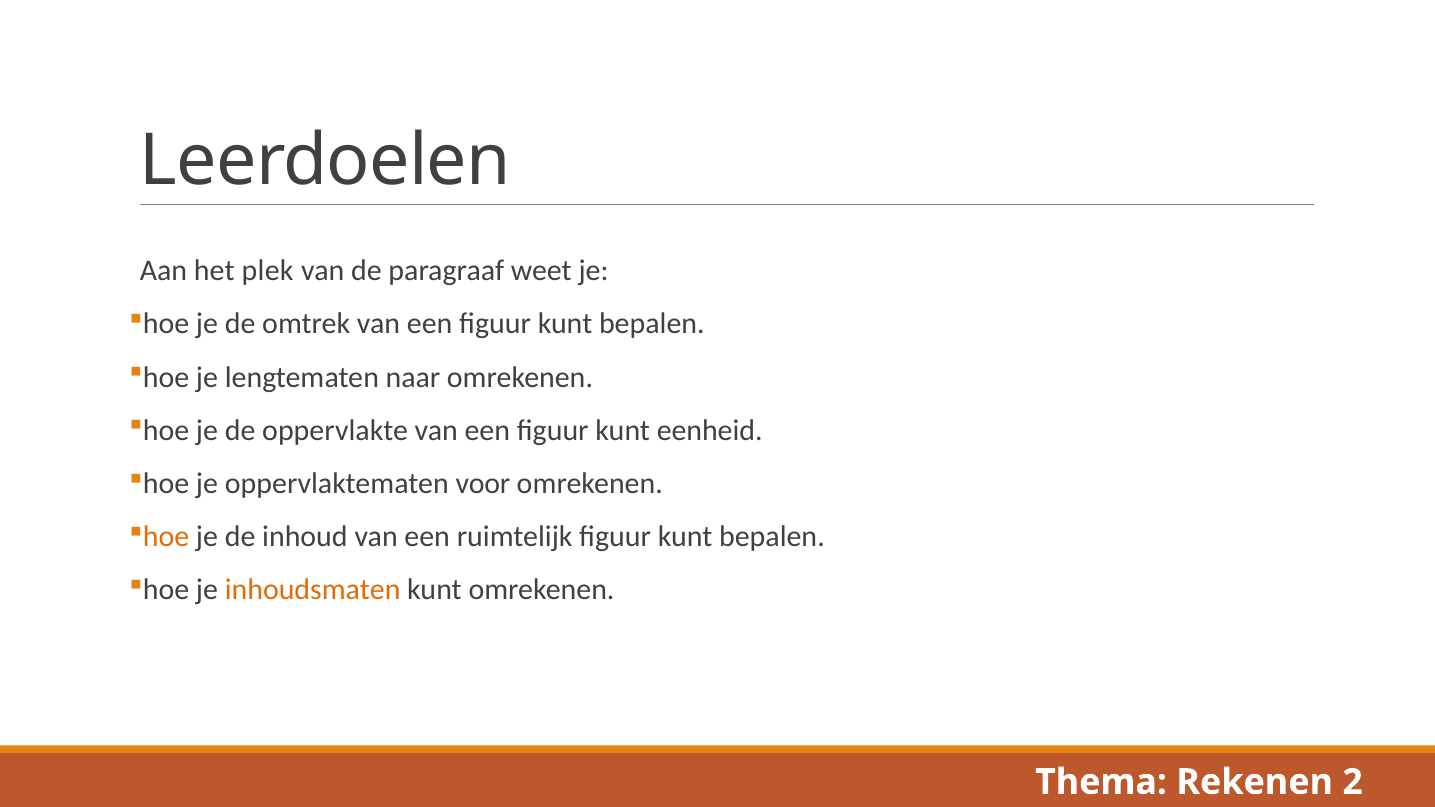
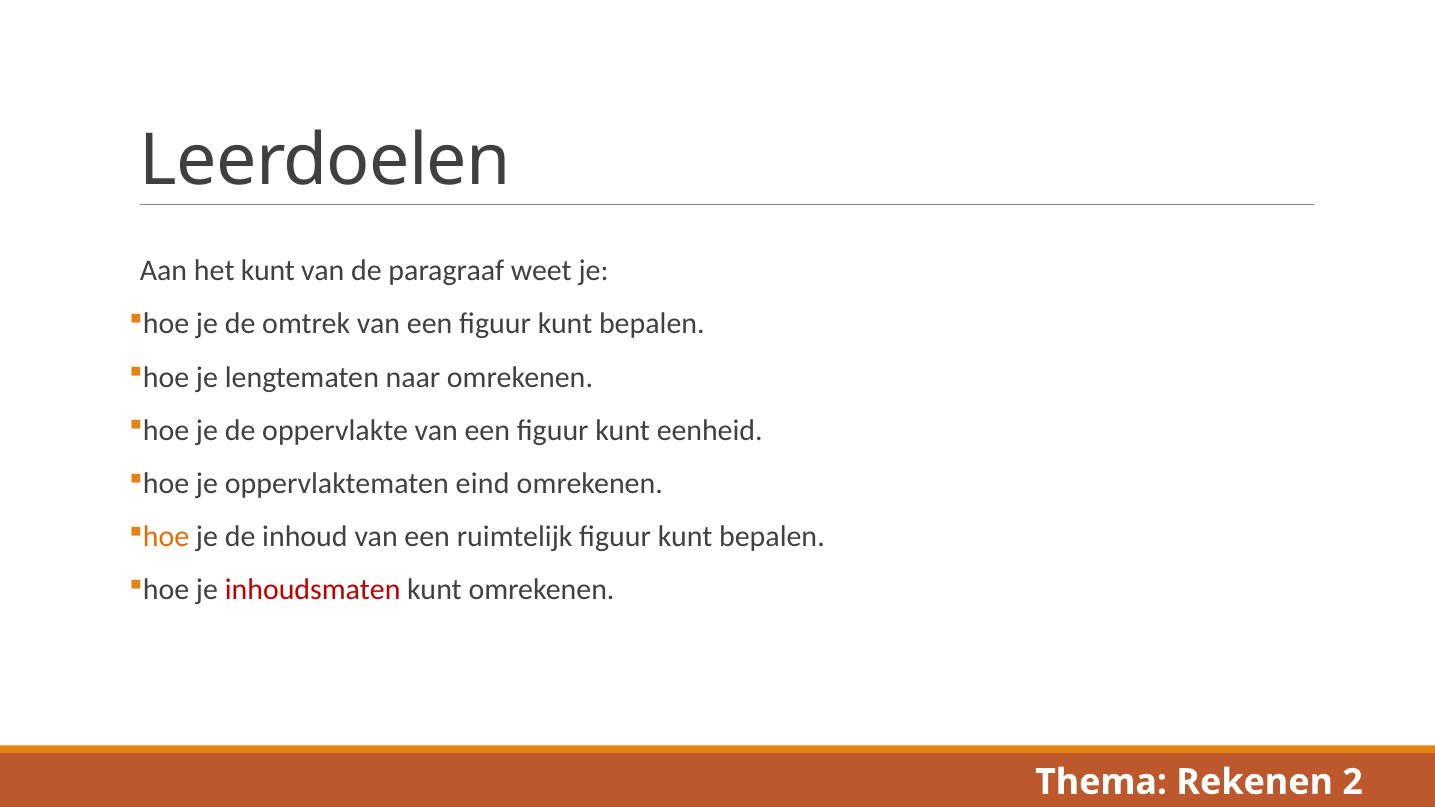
het plek: plek -> kunt (268, 271)
voor: voor -> eind (483, 484)
inhoudsmaten colour: orange -> red (313, 590)
